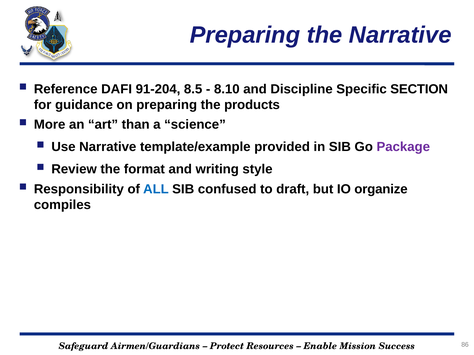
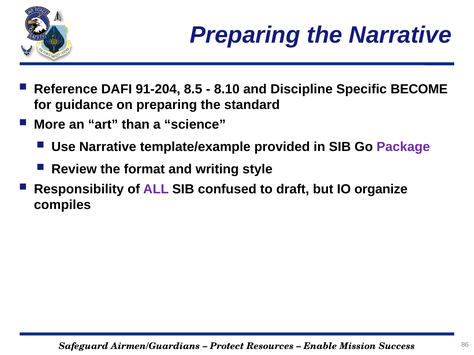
SECTION: SECTION -> BECOME (419, 89)
products: products -> standard (252, 105)
ALL colour: blue -> purple (156, 189)
